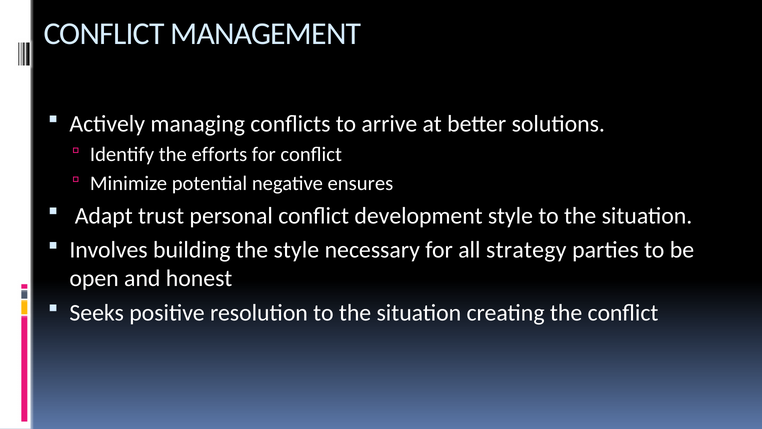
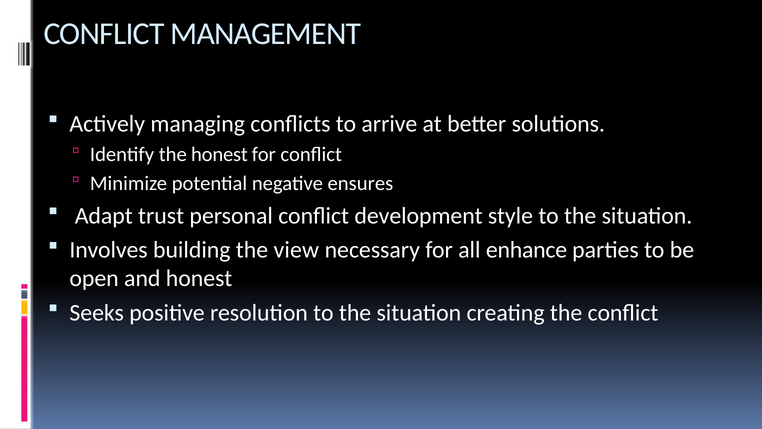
the efforts: efforts -> honest (219, 154)
the style: style -> view (296, 250)
strategy: strategy -> enhance (527, 250)
